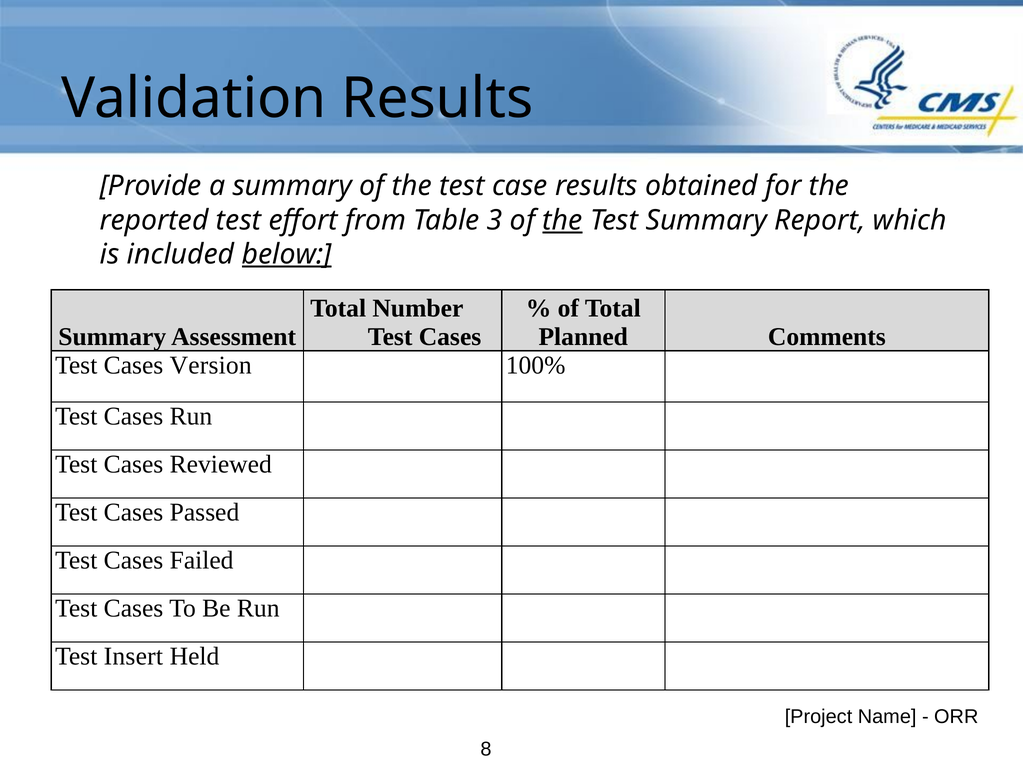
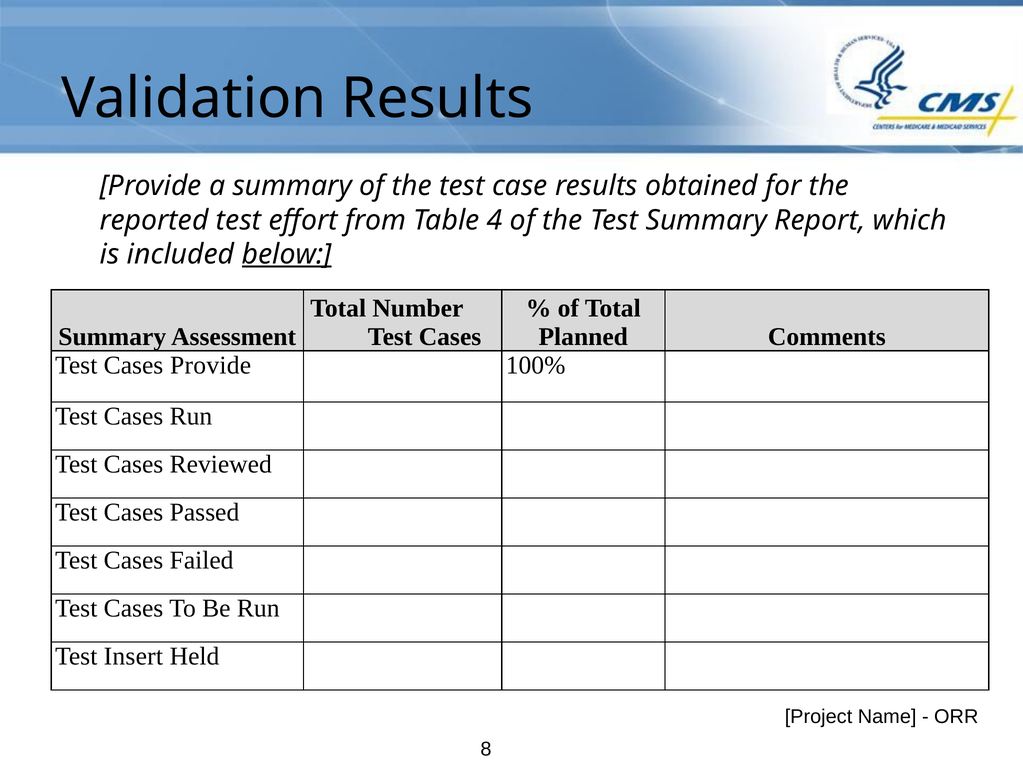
3: 3 -> 4 (495, 220)
the underline: present -> none (563, 220)
Cases Version: Version -> Provide (211, 365)
